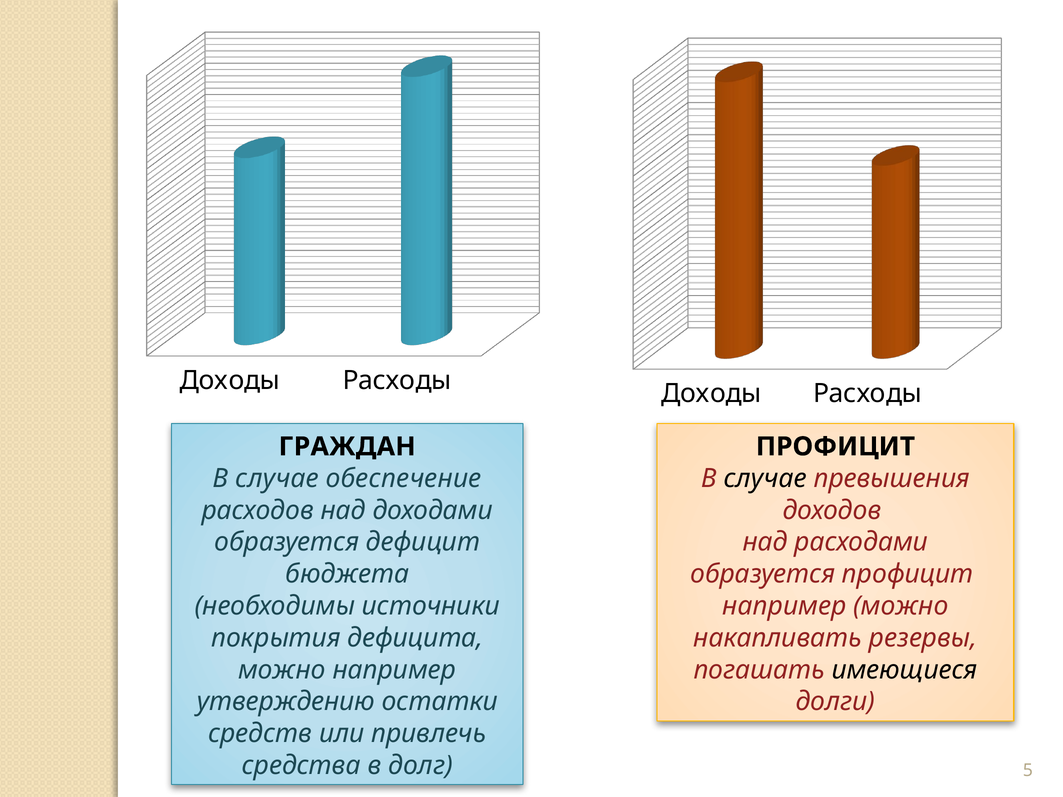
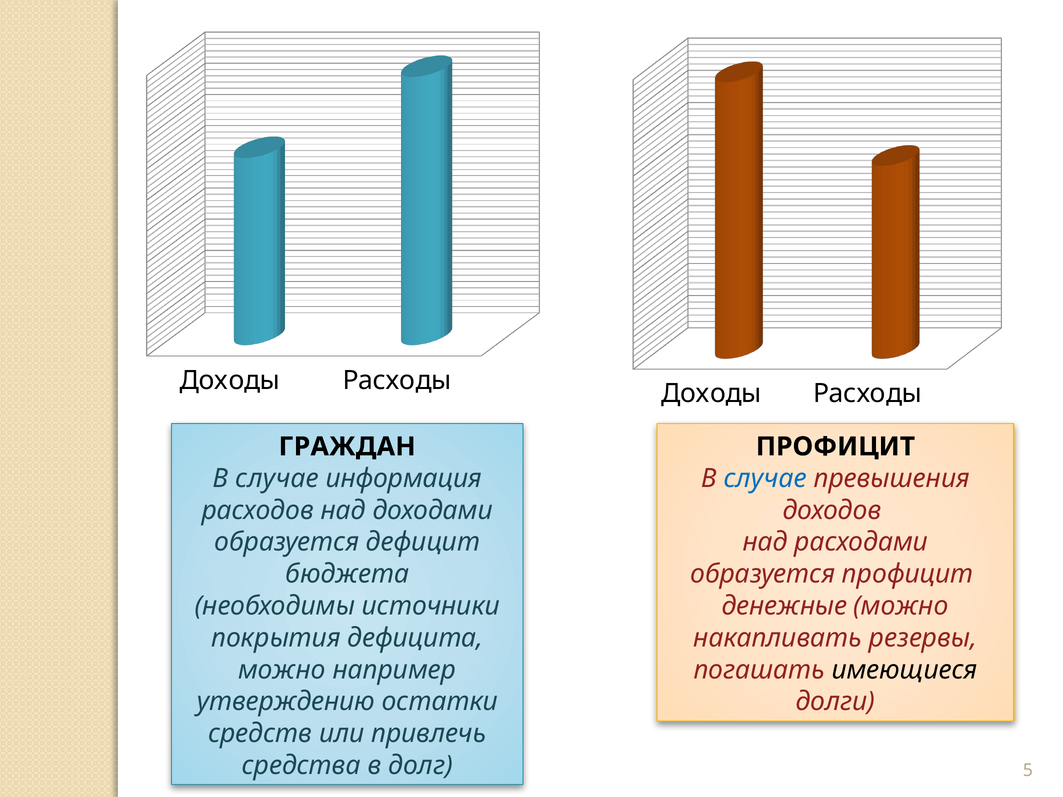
обеспечение: обеспечение -> информация (404, 479)
случае colour: black -> blue (765, 479)
например: например -> денежные (785, 606)
